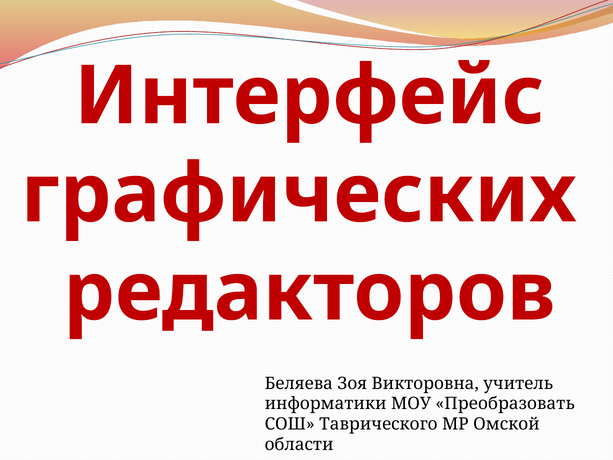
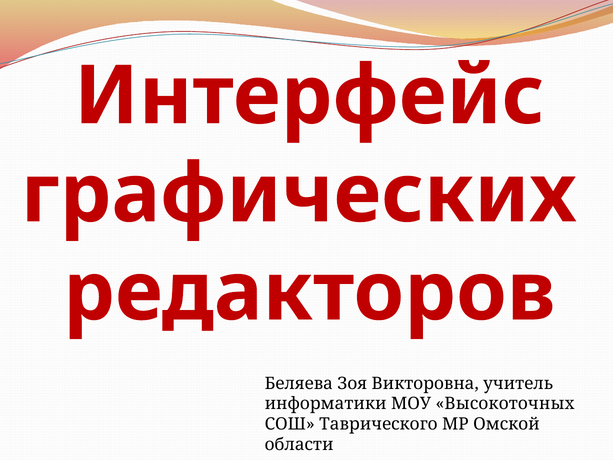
Преобразовать: Преобразовать -> Высокоточных (505, 404)
